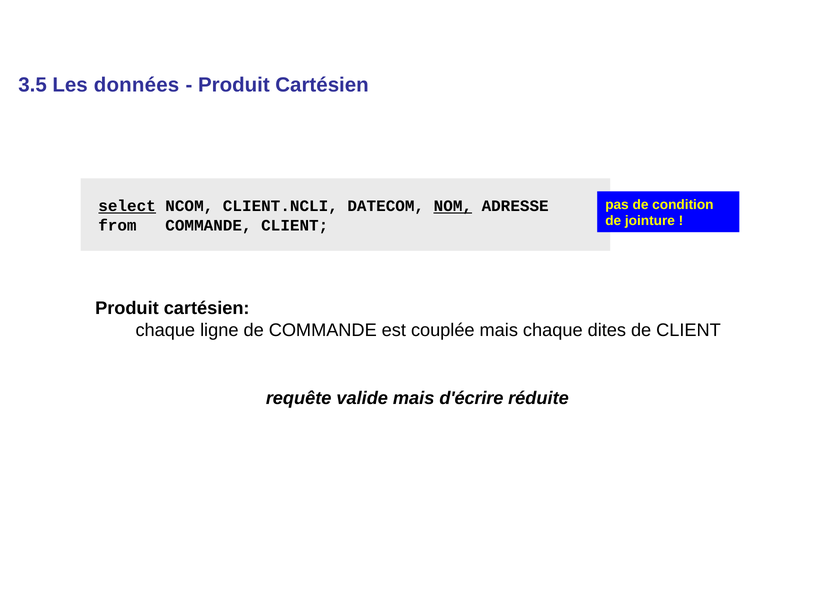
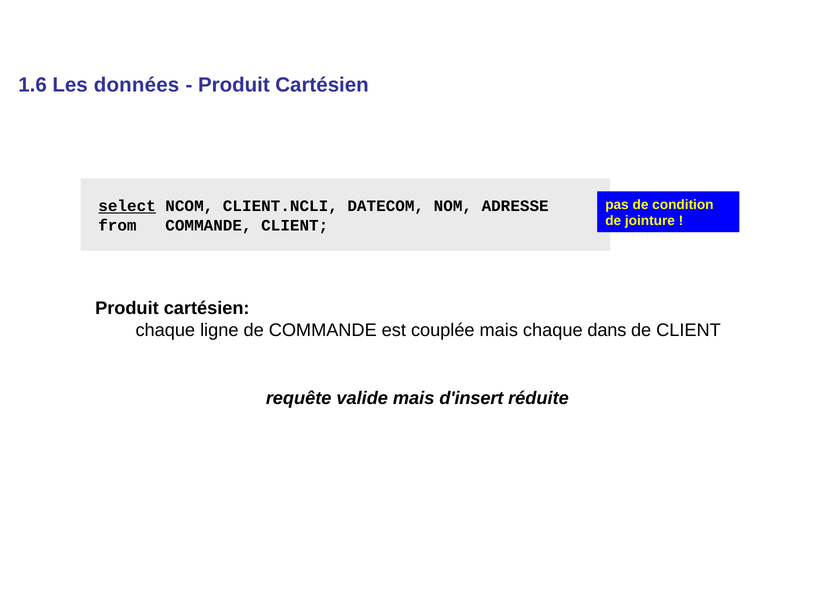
3.5: 3.5 -> 1.6 (33, 85)
NOM underline: present -> none (453, 206)
dites: dites -> dans (607, 330)
d'écrire: d'écrire -> d'insert (471, 398)
